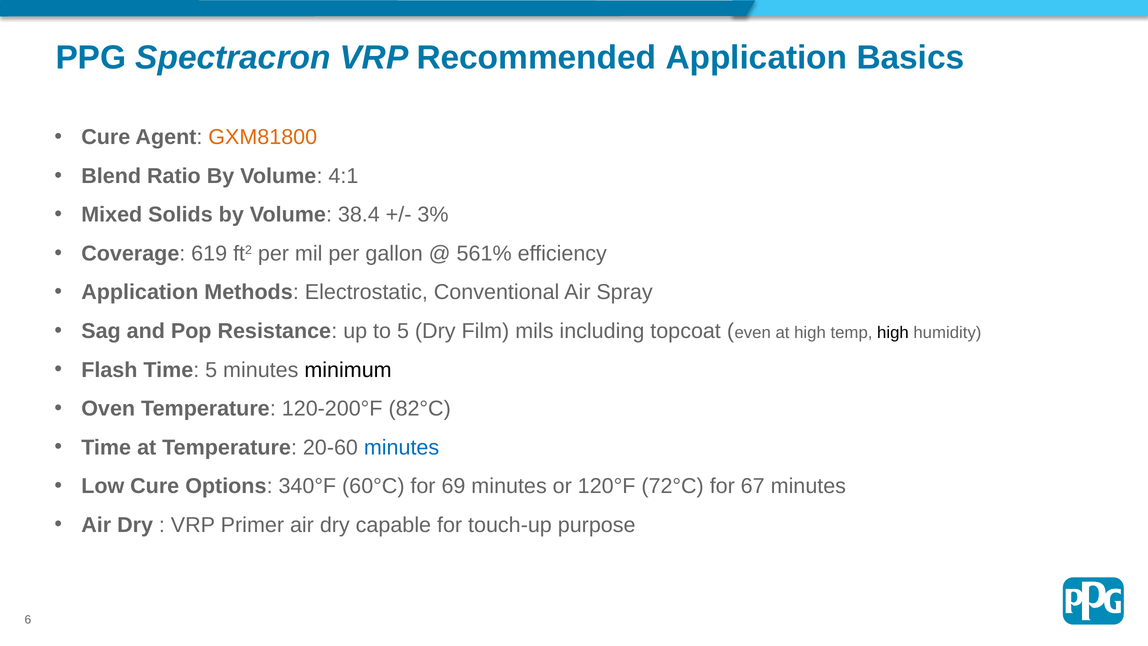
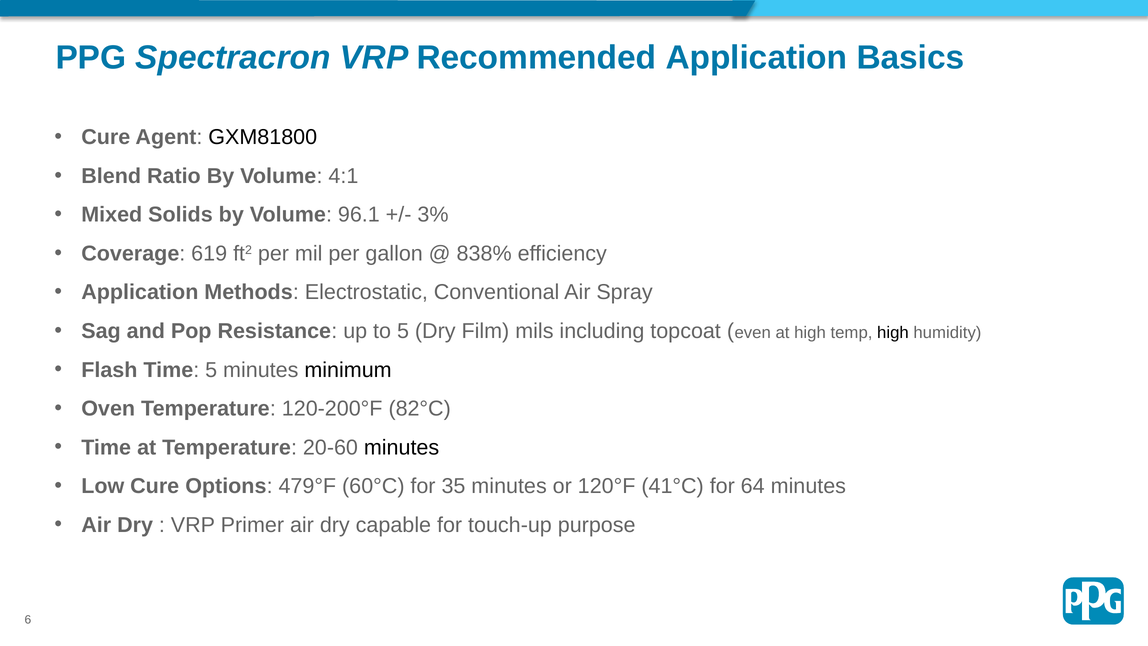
GXM81800 colour: orange -> black (263, 137)
38.4: 38.4 -> 96.1 (359, 215)
561%: 561% -> 838% (484, 254)
minutes colour: blue -> black (402, 447)
340°F: 340°F -> 479°F (307, 486)
69: 69 -> 35 (453, 486)
72°C: 72°C -> 41°C (673, 486)
67: 67 -> 64 (753, 486)
